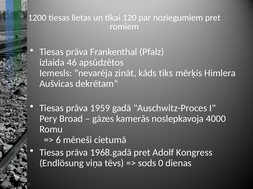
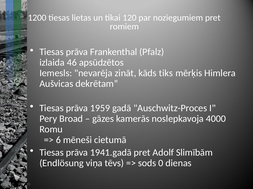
1968.gadā: 1968.gadā -> 1941.gadā (111, 153)
Kongress: Kongress -> Slimībām (194, 153)
